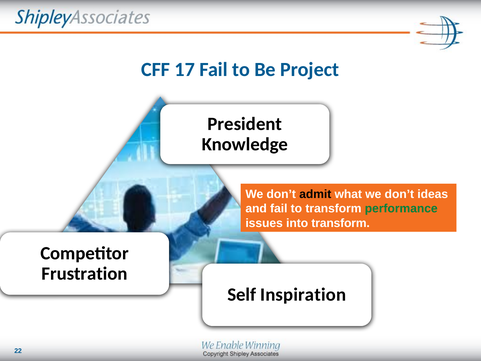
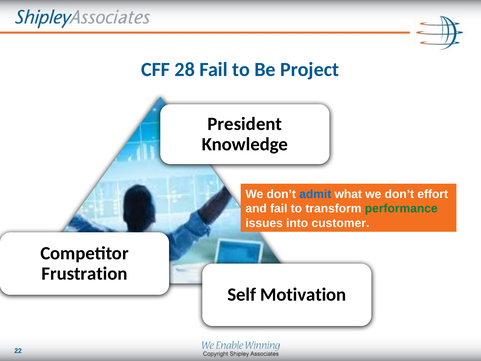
17: 17 -> 28 (185, 70)
admit colour: black -> blue (315, 194)
ideas: ideas -> effort (433, 194)
into transform: transform -> customer (340, 223)
Inspiration: Inspiration -> Motivation (303, 295)
